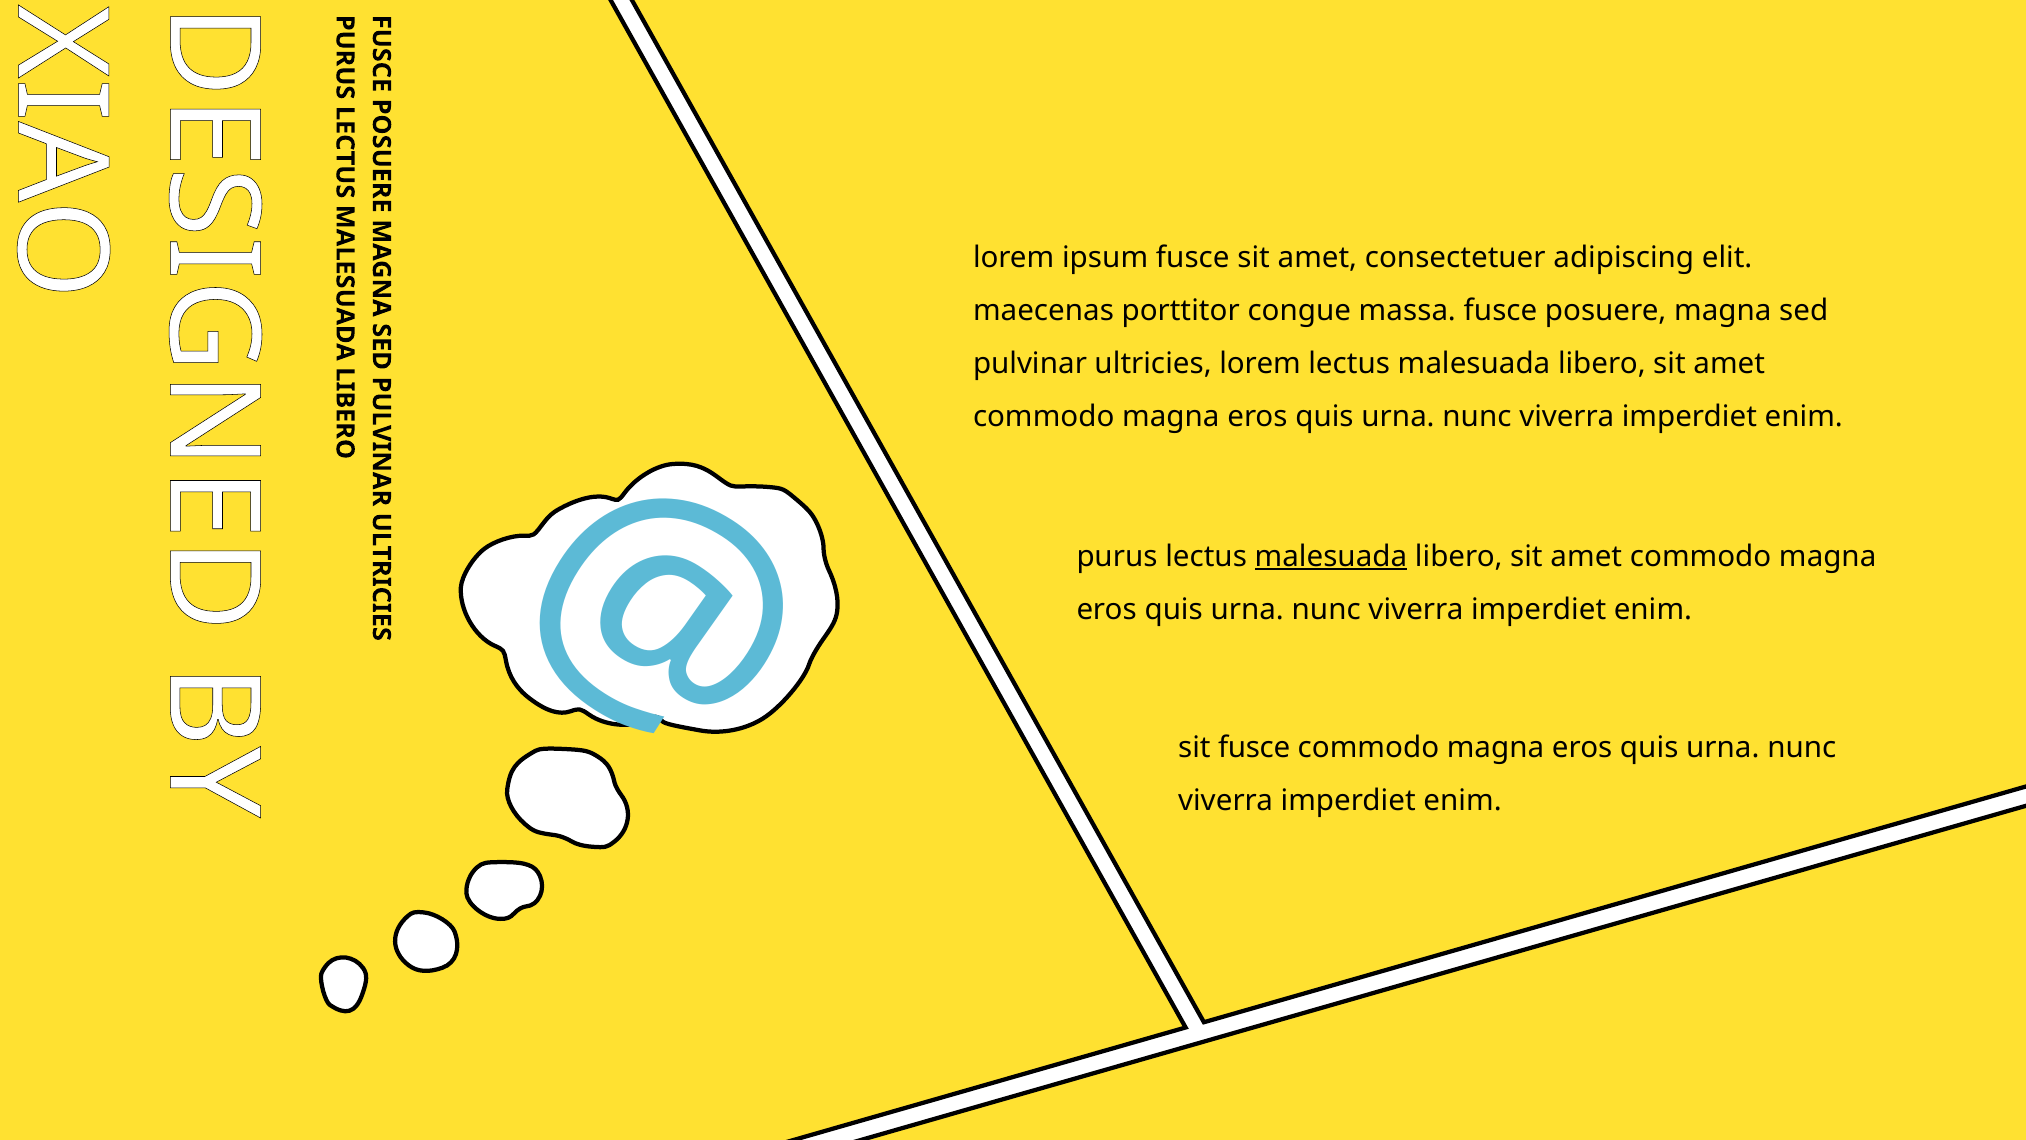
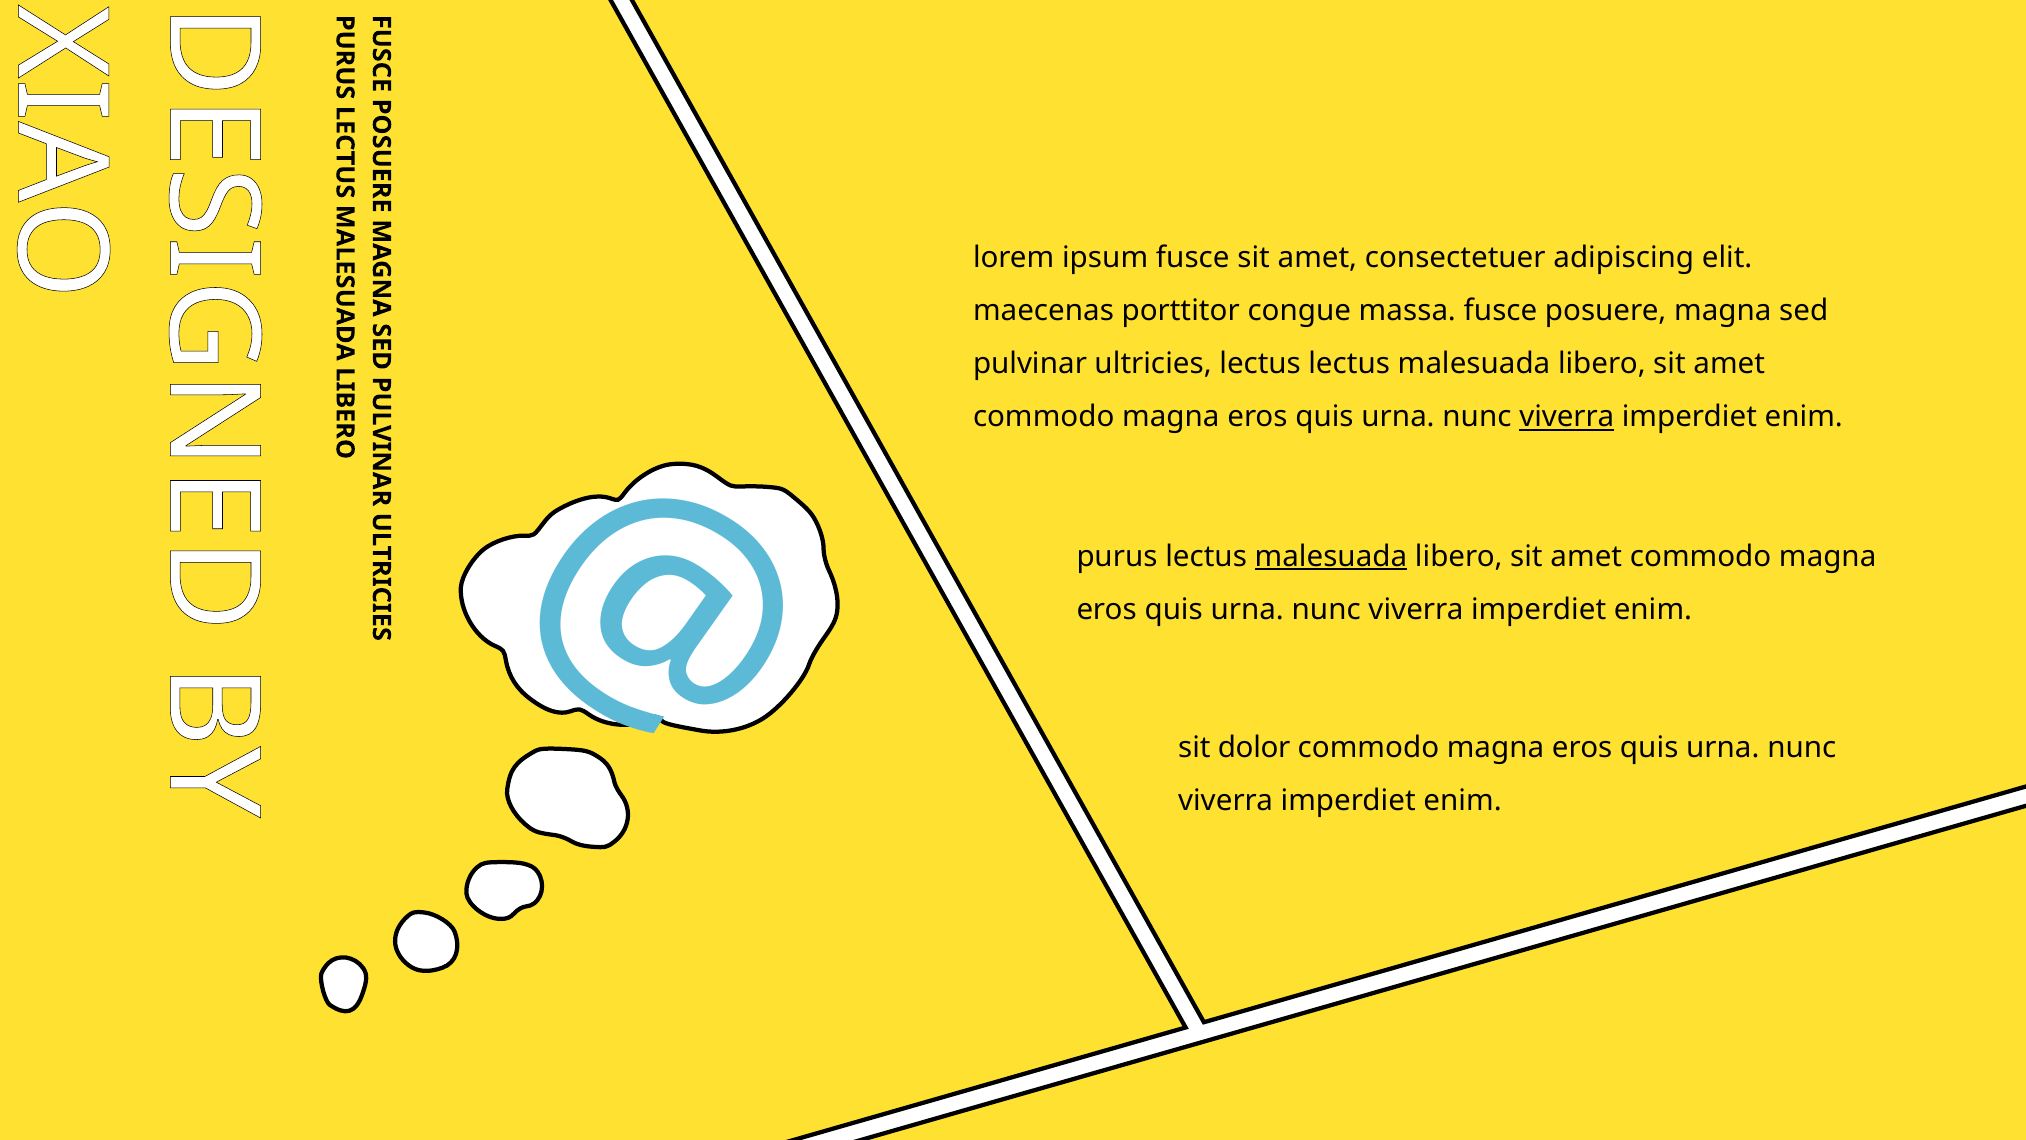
ultricies lorem: lorem -> lectus (1260, 364)
viverra underline: none -> present (1567, 417)
sit fusce: fusce -> dolor (1254, 748)
